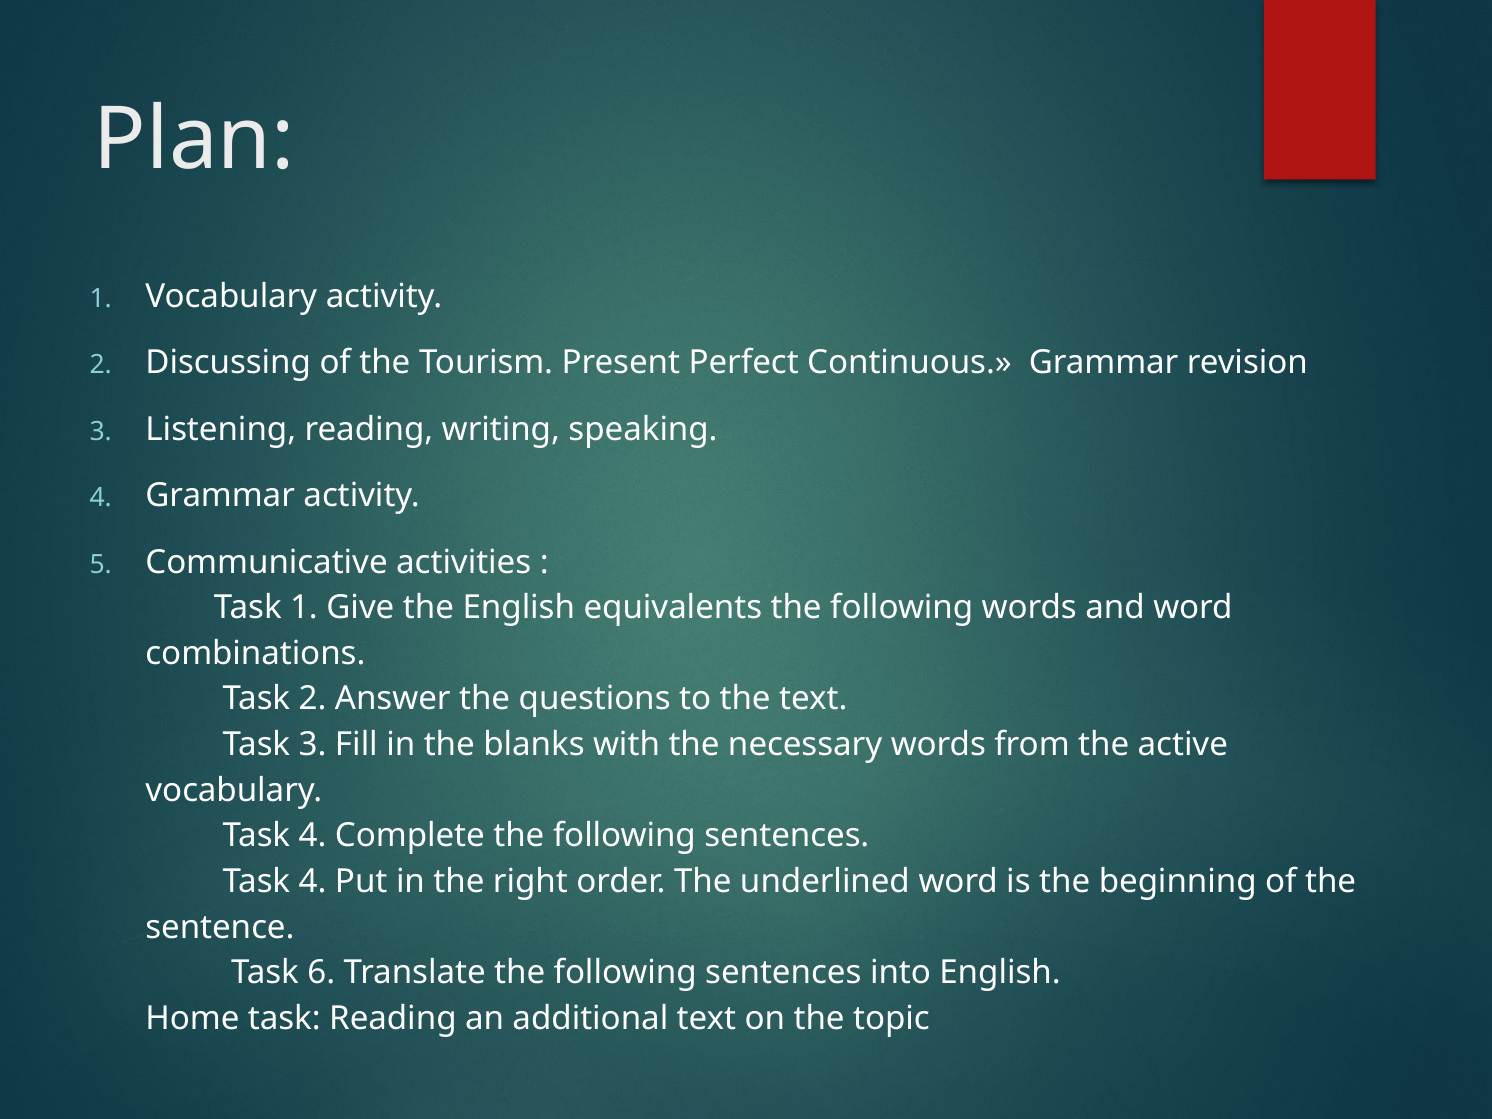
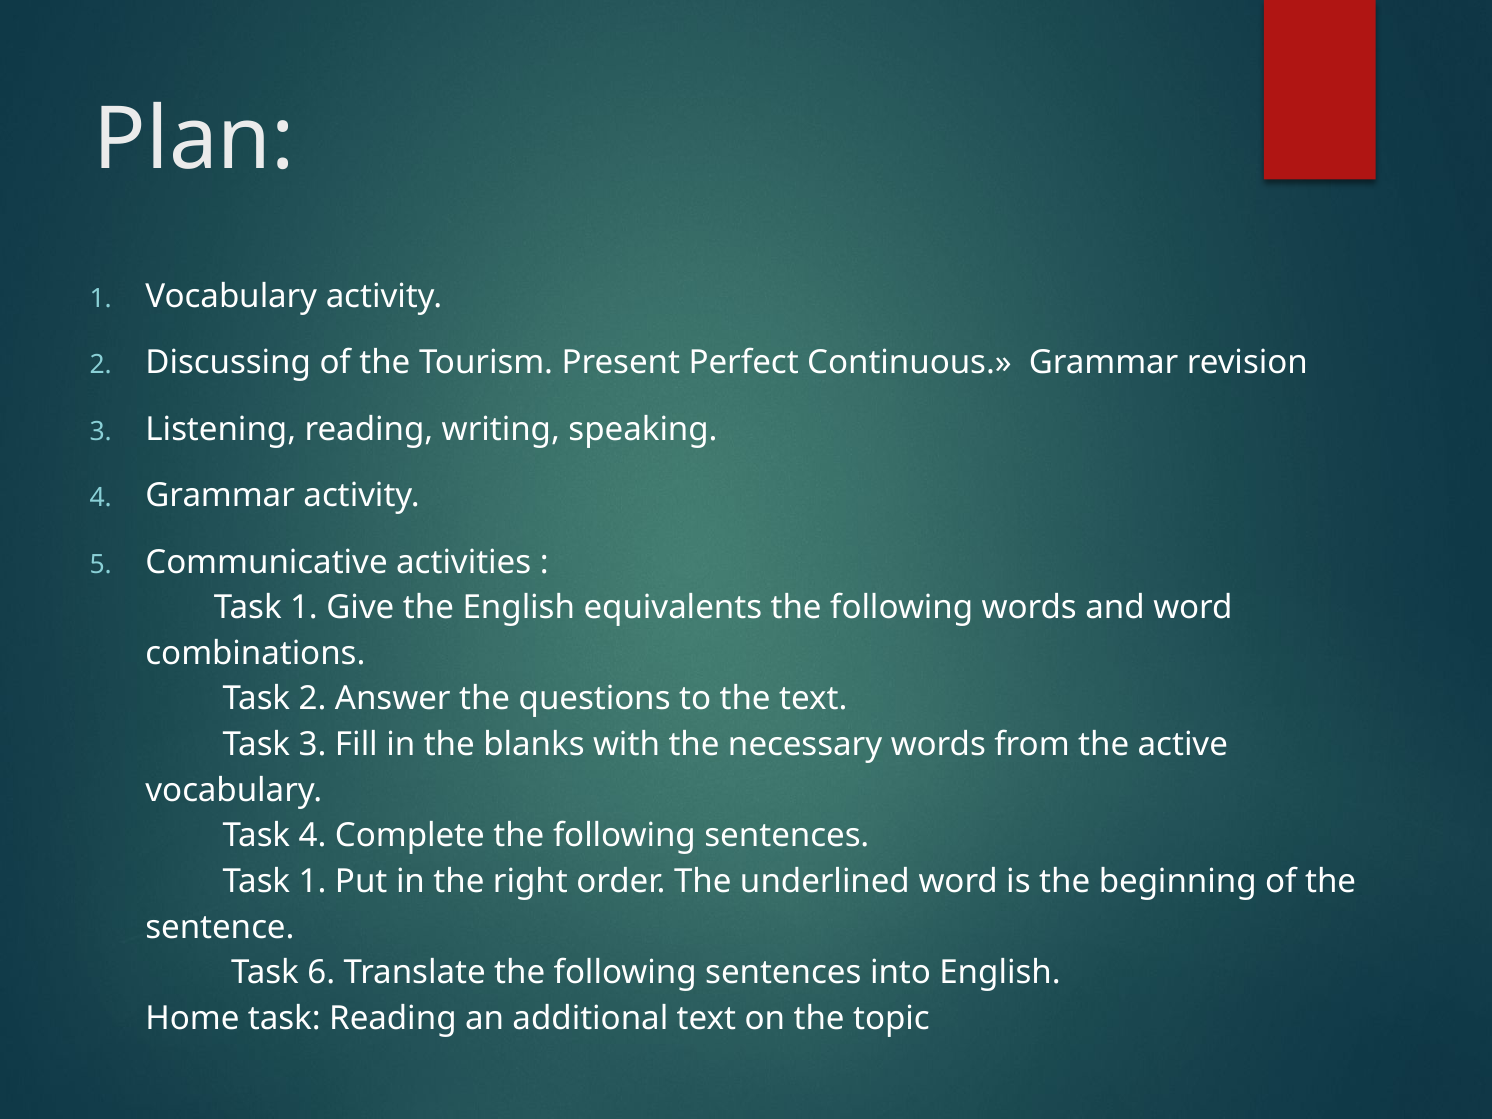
4: 4 -> 1 (313, 882)
